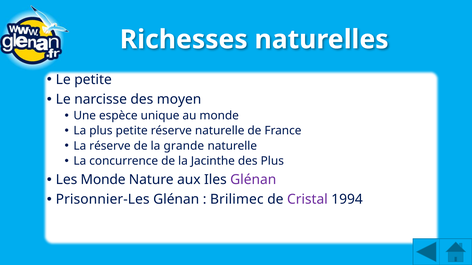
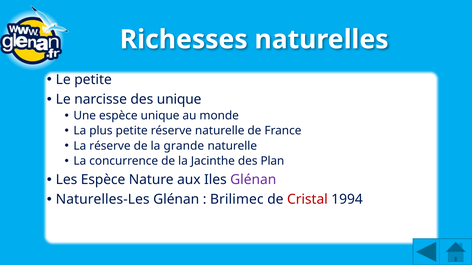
des moyen: moyen -> unique (179, 100)
des Plus: Plus -> Plan (272, 161)
Les Monde: Monde -> Espèce (103, 180)
Prisonnier-Les: Prisonnier-Les -> Naturelles-Les (103, 200)
Cristal colour: purple -> red (307, 200)
